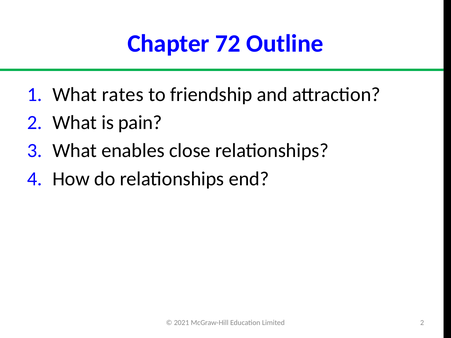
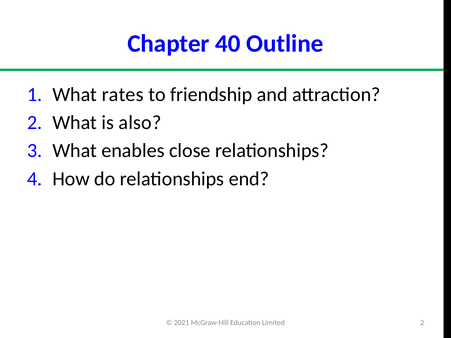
72: 72 -> 40 (228, 43)
pain: pain -> also (140, 123)
